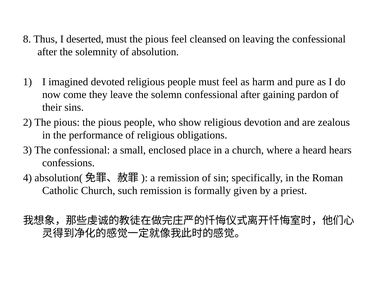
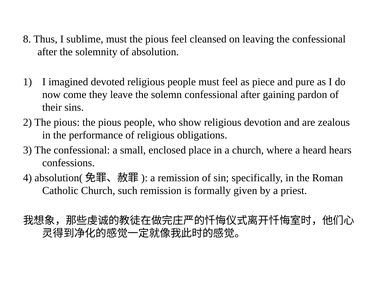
deserted: deserted -> sublime (85, 39)
harm: harm -> piece (263, 82)
